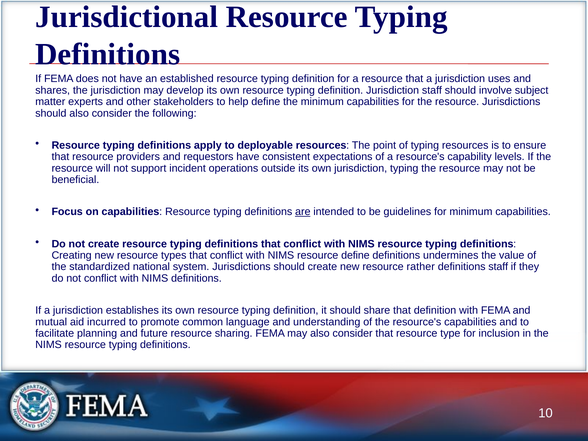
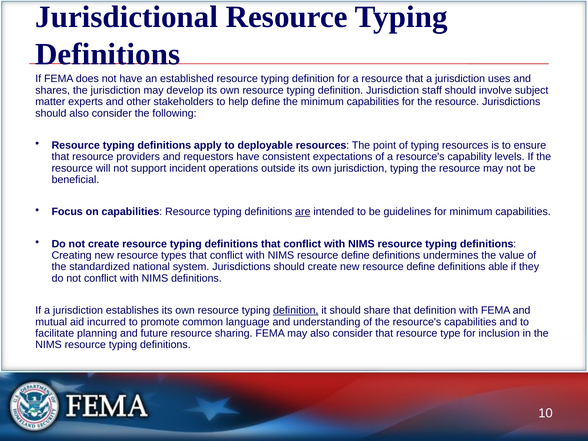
new resource rather: rather -> define (421, 267)
definitions staff: staff -> able (498, 267)
definition underline: none -> present (296, 310)
